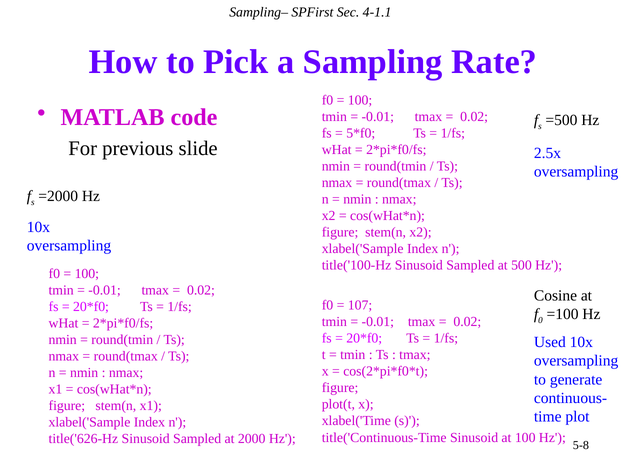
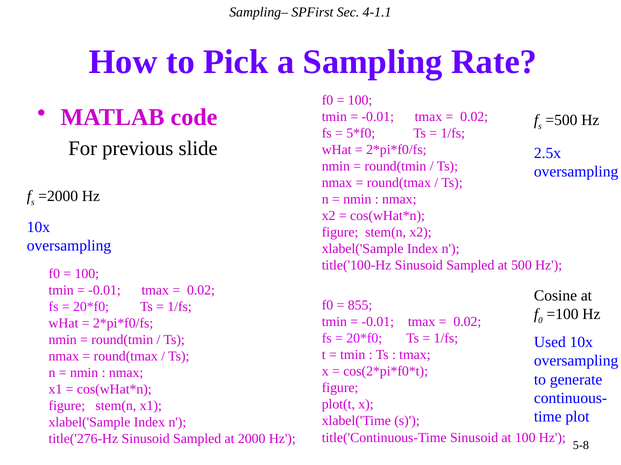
107: 107 -> 855 (360, 306)
title('626-Hz: title('626-Hz -> title('276-Hz (83, 440)
